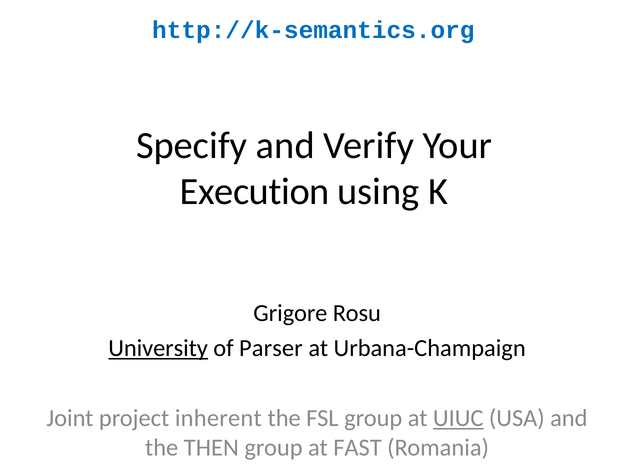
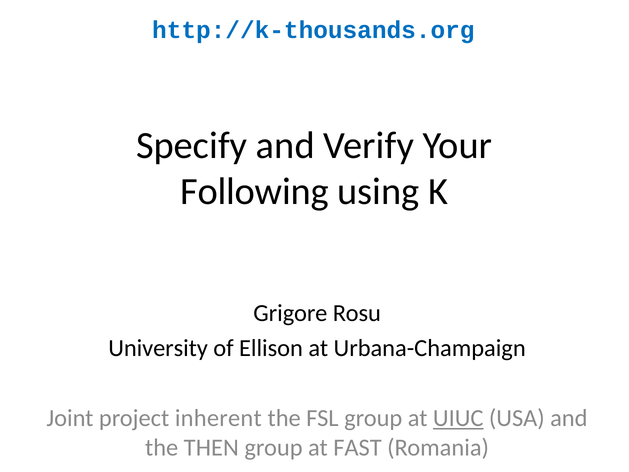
http://k-semantics.org: http://k-semantics.org -> http://k-thousands.org (313, 30)
Execution: Execution -> Following (255, 192)
University underline: present -> none (158, 348)
Parser: Parser -> Ellison (271, 348)
